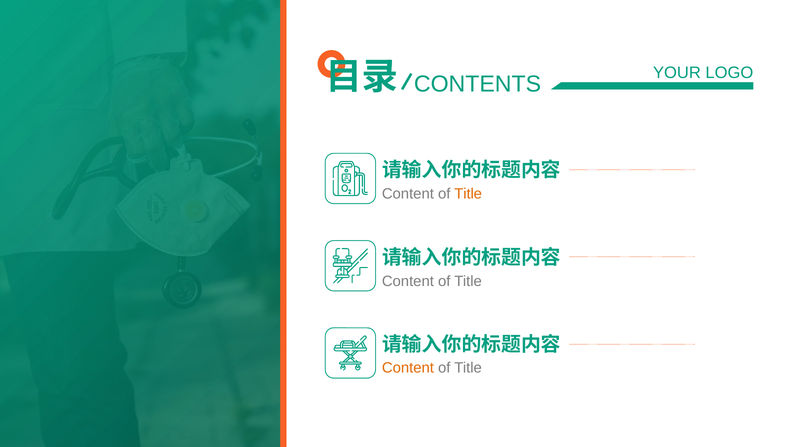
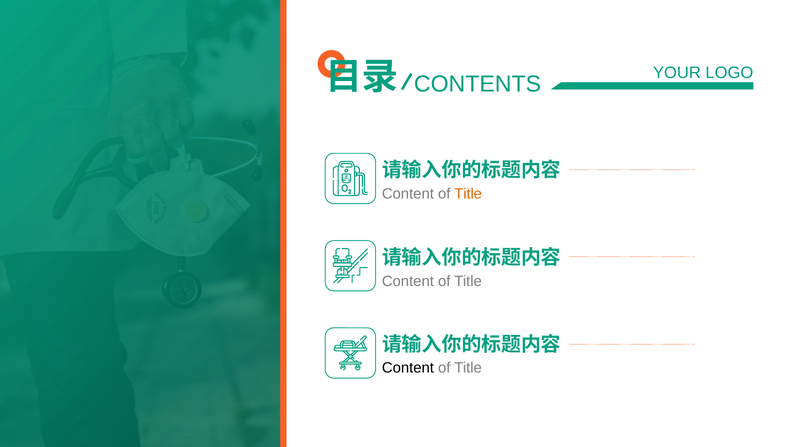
Content colour: orange -> black (408, 368)
